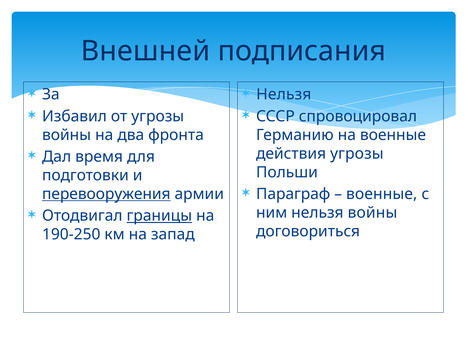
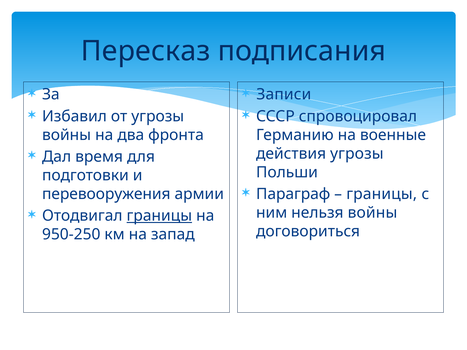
Внешней: Внешней -> Пересказ (146, 51)
Нельзя: Нельзя -> Записи (284, 94)
военные: военные -> границы (382, 194)
перевооружения underline: present -> none (106, 194)
190-250: 190-250 -> 950-250 (71, 235)
